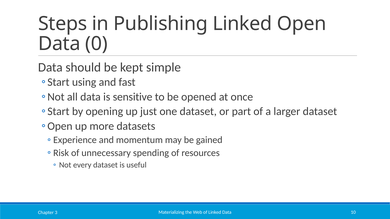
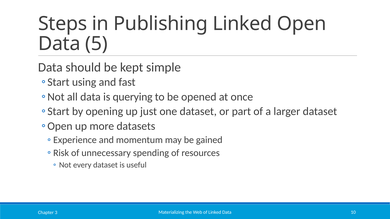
0: 0 -> 5 (96, 44)
sensitive: sensitive -> querying (133, 97)
